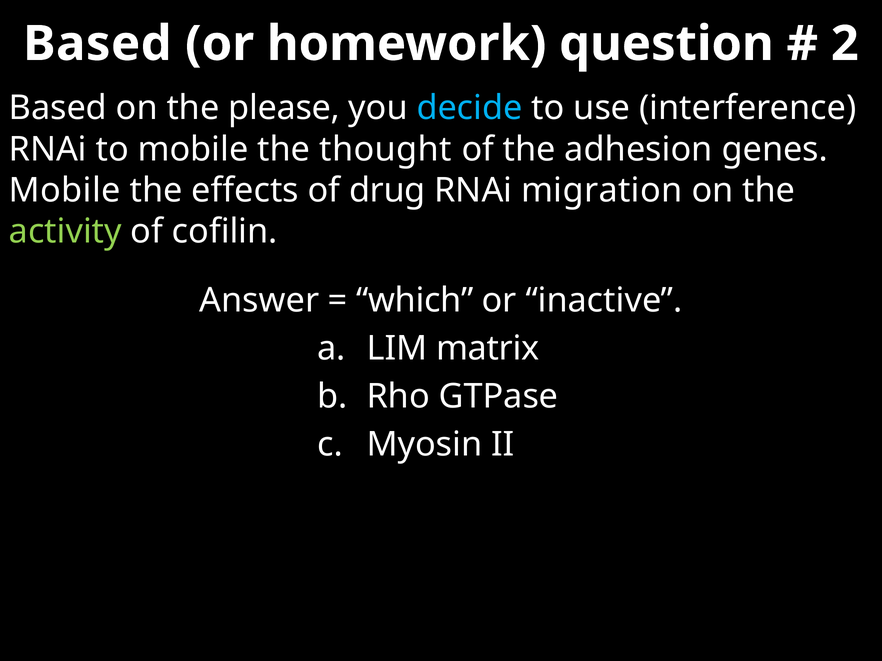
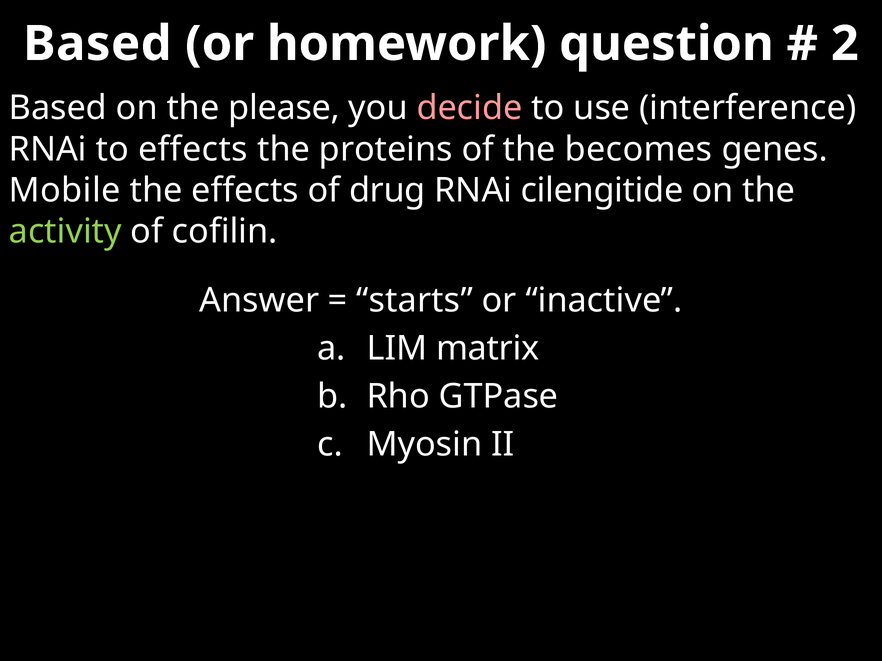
decide colour: light blue -> pink (470, 108)
to mobile: mobile -> effects (193, 149)
thought: thought -> proteins (386, 149)
adhesion: adhesion -> becomes (638, 149)
migration: migration -> cilengitide (602, 191)
which: which -> starts (415, 300)
